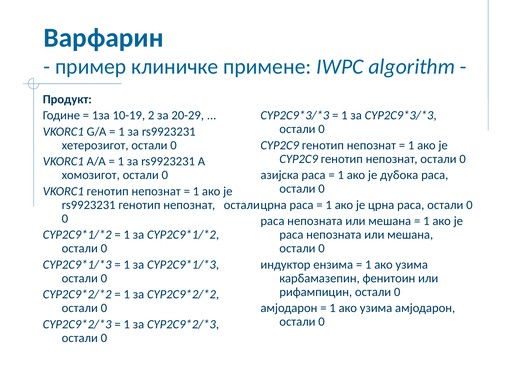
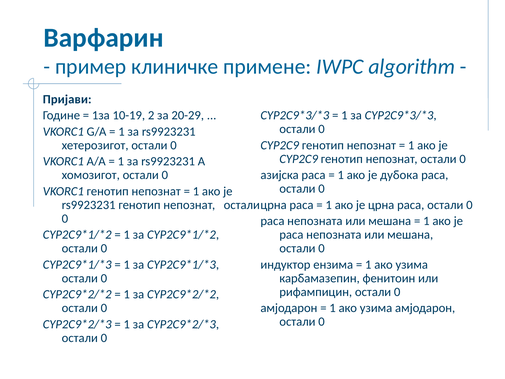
Продукт: Продукт -> Пријави (67, 99)
